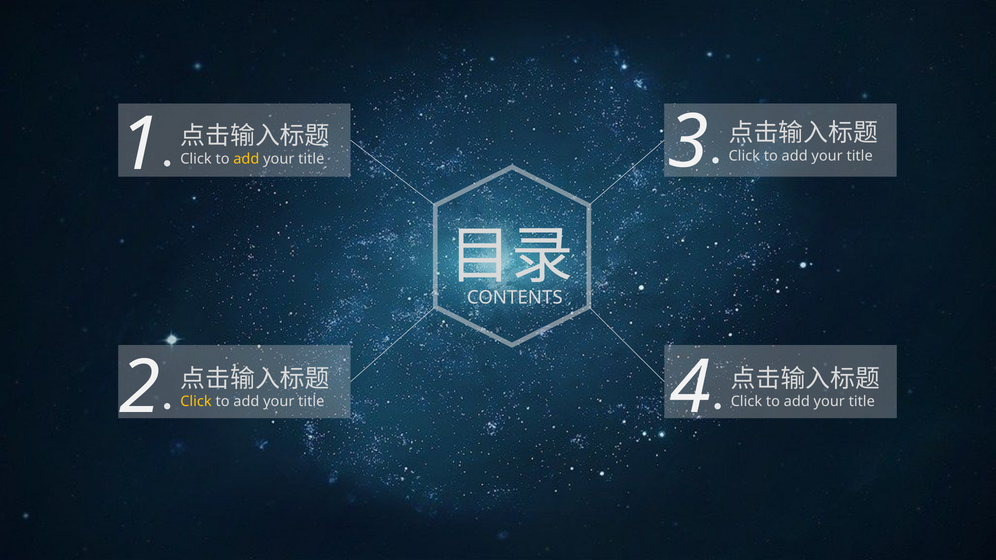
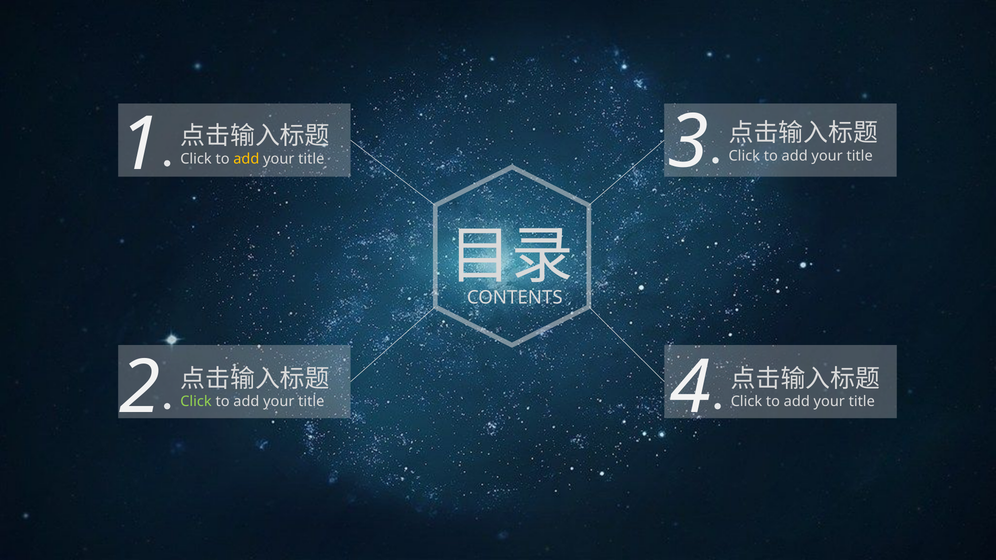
Click colour: yellow -> light green (196, 402)
